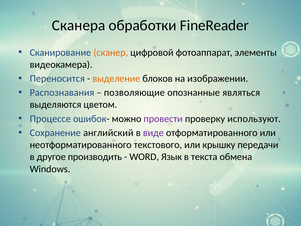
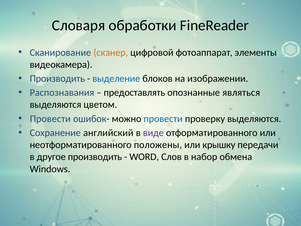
Сканера: Сканера -> Словаря (79, 25)
Переносится: Переносится -> Производить (57, 78)
выделение colour: orange -> blue (116, 78)
позволяющие: позволяющие -> предоставлять (134, 93)
Процессе: Процессе -> Провести (50, 119)
провести colour: purple -> blue (163, 119)
проверку используют: используют -> выделяются (254, 119)
текстового: текстового -> положены (158, 145)
Язык: Язык -> Слов (171, 157)
текста: текста -> набор (204, 157)
